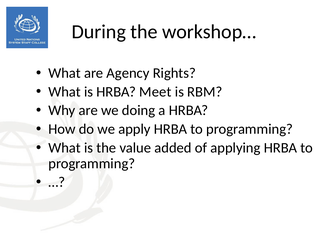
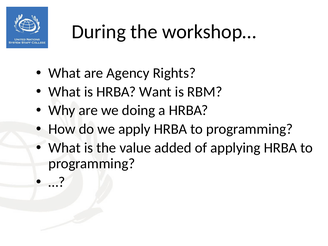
Meet: Meet -> Want (155, 92)
